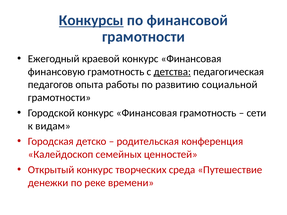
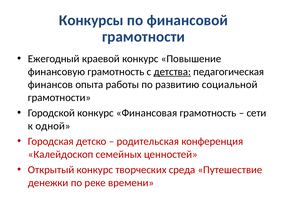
Конкурсы underline: present -> none (91, 20)
краевой конкурс Финансовая: Финансовая -> Повышение (191, 59)
педагогов: педагогов -> финансов (50, 85)
видам: видам -> одной (53, 126)
